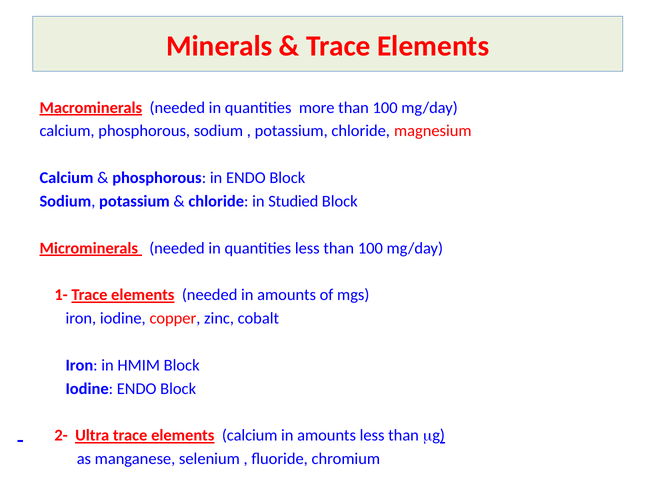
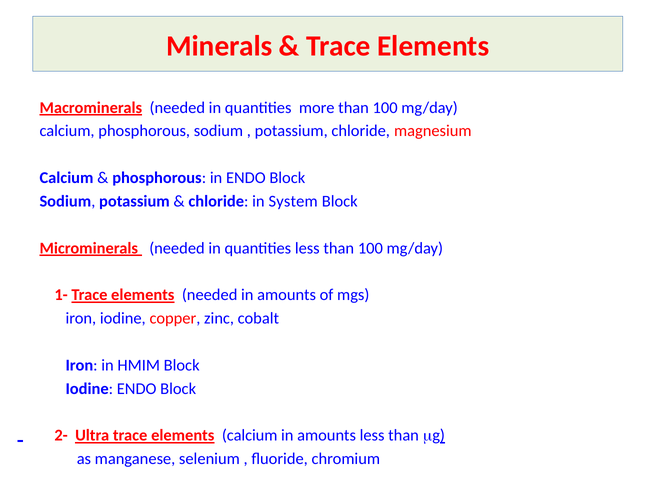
Studied: Studied -> System (293, 201)
